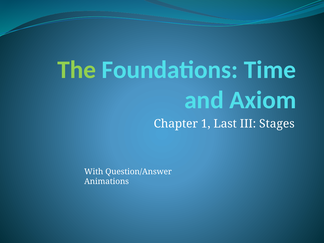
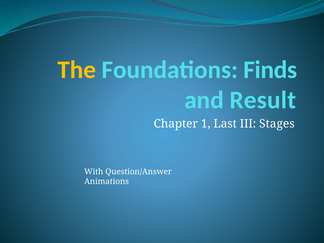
The colour: light green -> yellow (77, 70)
Time: Time -> Finds (270, 70)
Axiom: Axiom -> Result (263, 100)
